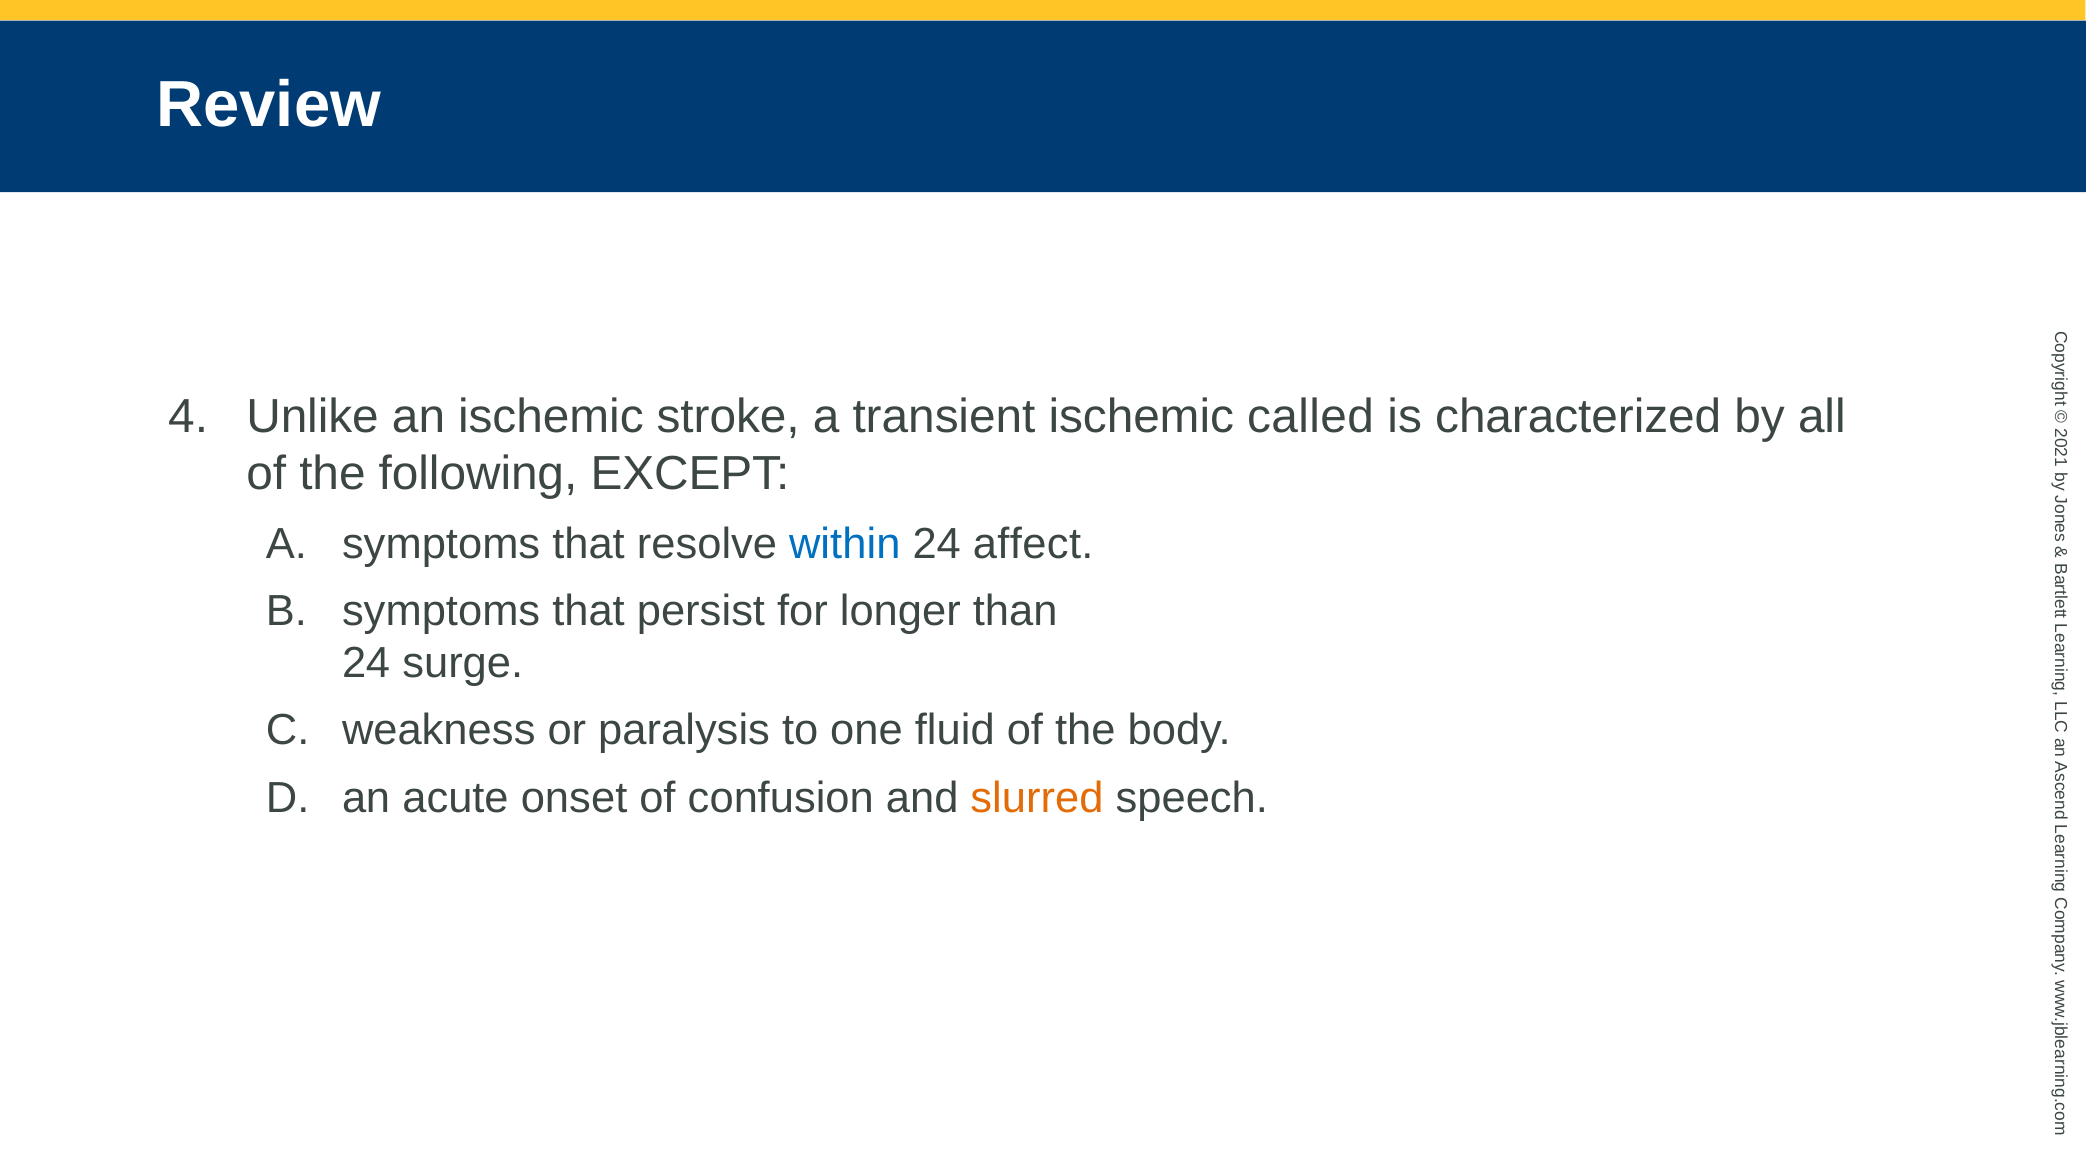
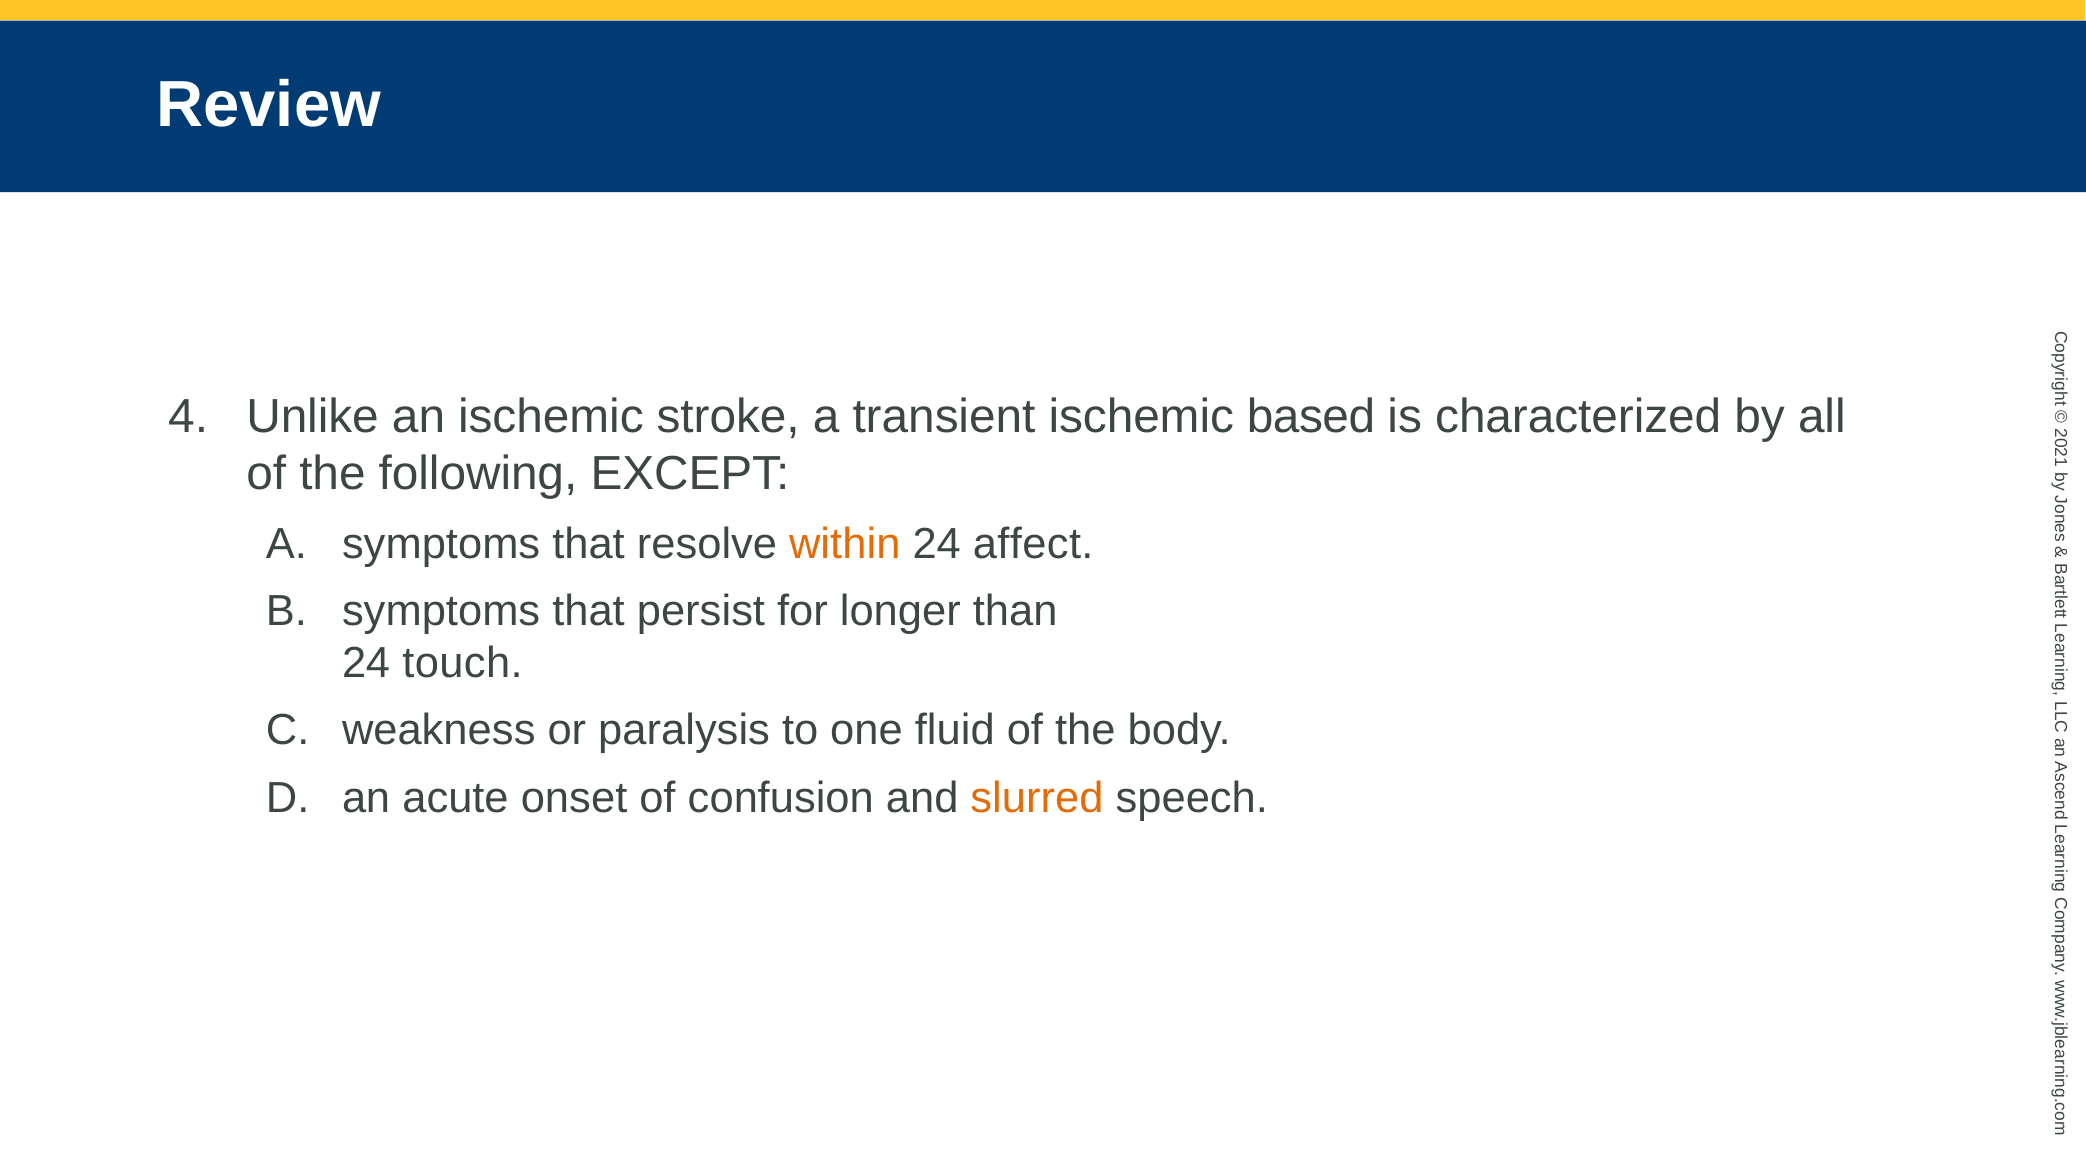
called: called -> based (1311, 417)
within colour: blue -> orange (845, 544)
surge: surge -> touch (463, 663)
